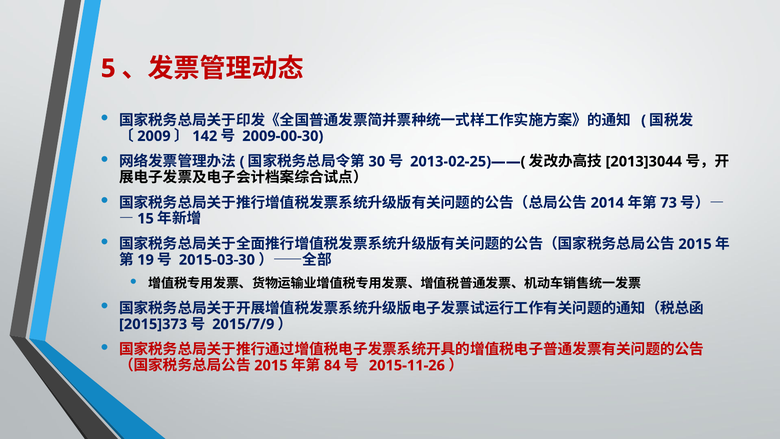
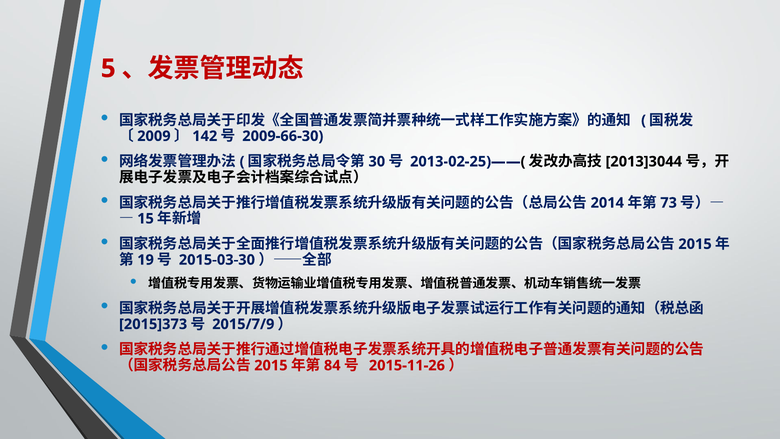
2009-00-30: 2009-00-30 -> 2009-66-30 (283, 136)
